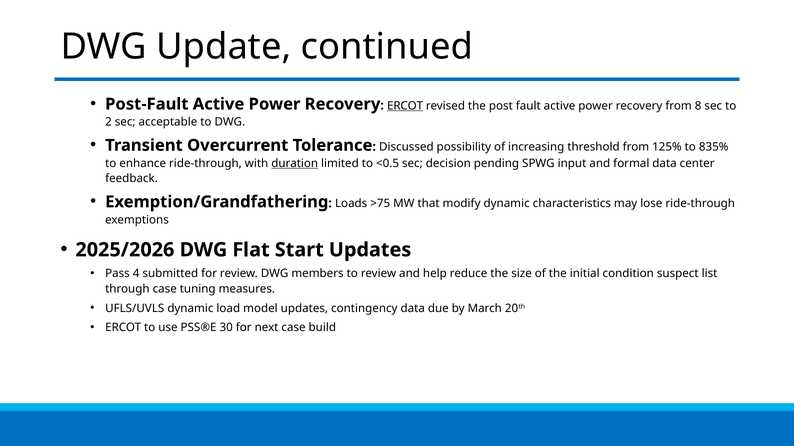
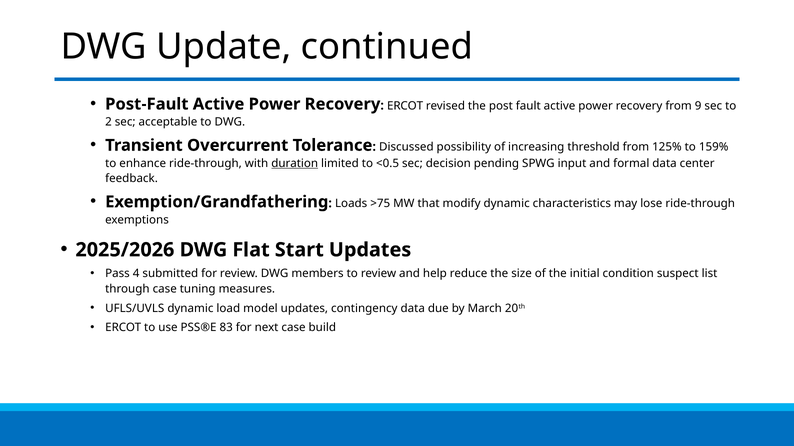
ERCOT underline: present -> none (405, 106)
8: 8 -> 9 (698, 106)
835%: 835% -> 159% (714, 147)
30: 30 -> 83 (226, 328)
